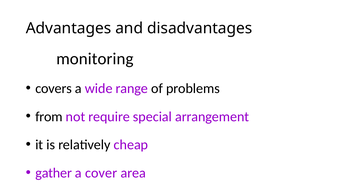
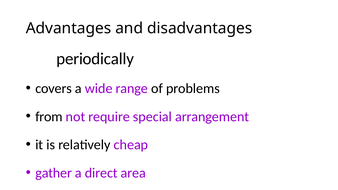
monitoring: monitoring -> periodically (95, 59)
cover: cover -> direct (101, 173)
